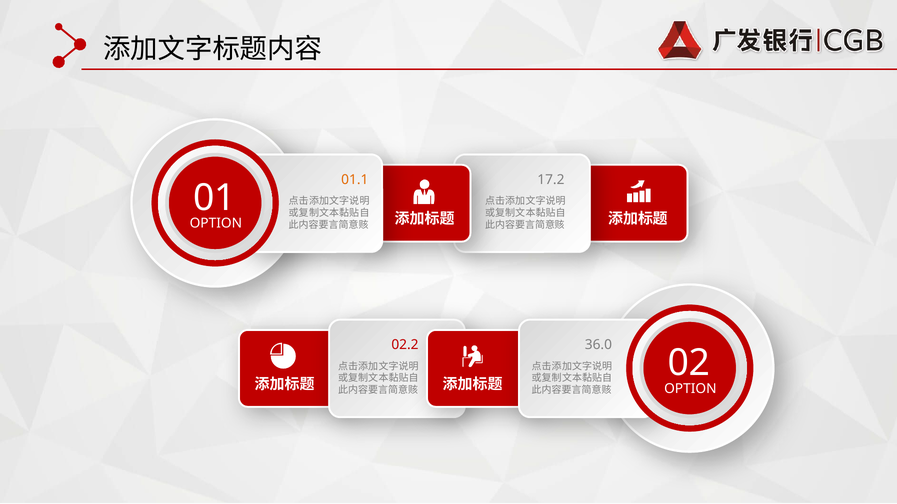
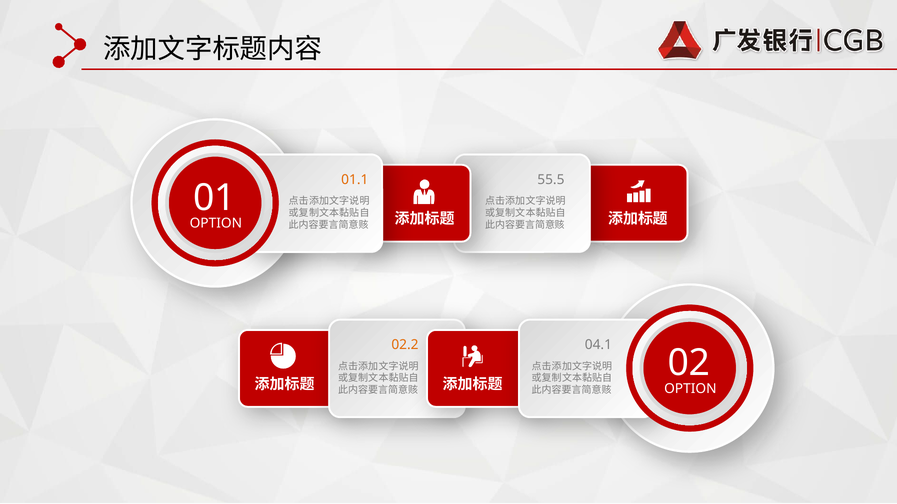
17.2: 17.2 -> 55.5 (551, 180)
02.2 colour: red -> orange (405, 345)
36.0: 36.0 -> 04.1 (598, 345)
